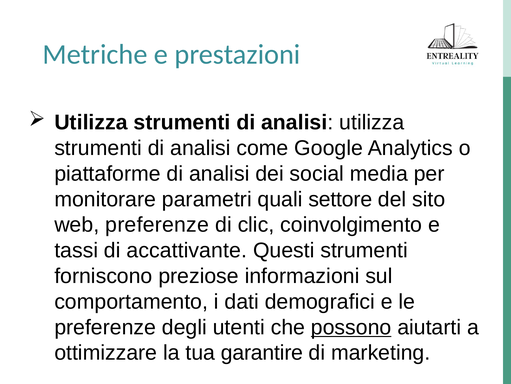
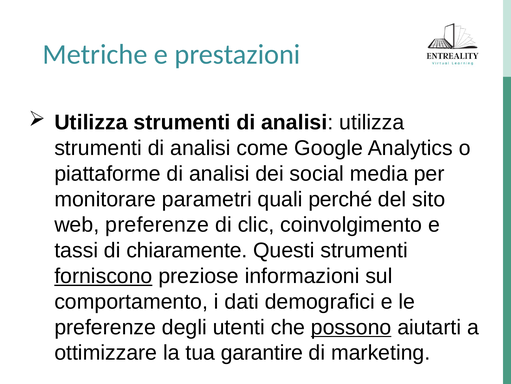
settore: settore -> perché (340, 199)
accattivante: accattivante -> chiaramente (187, 250)
forniscono underline: none -> present (103, 276)
